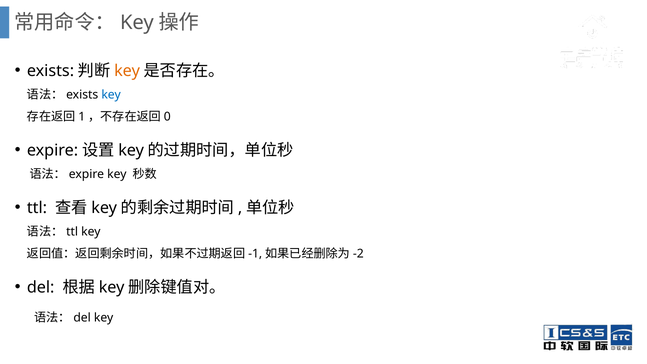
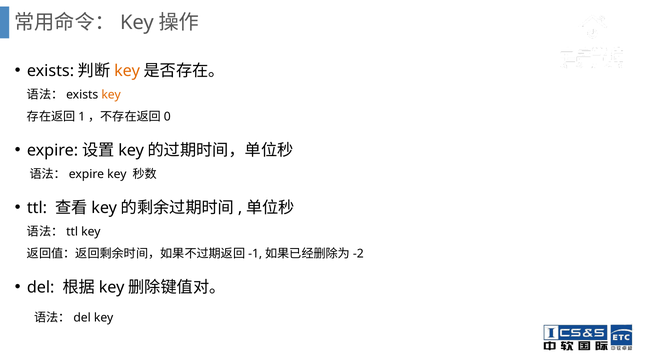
key colour: blue -> orange (111, 95)
